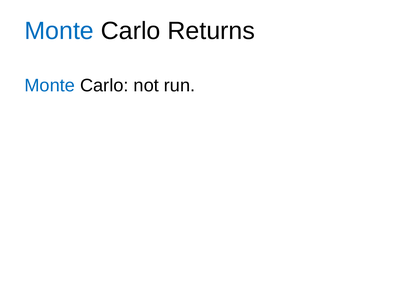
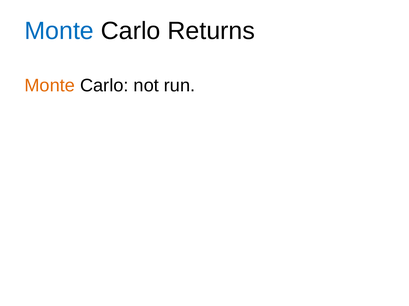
Monte colour: blue -> orange (50, 86)
